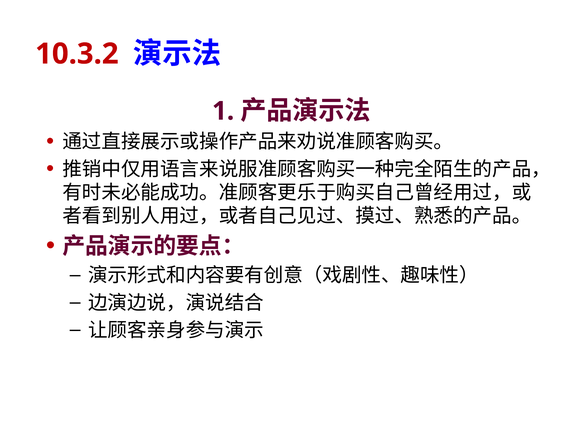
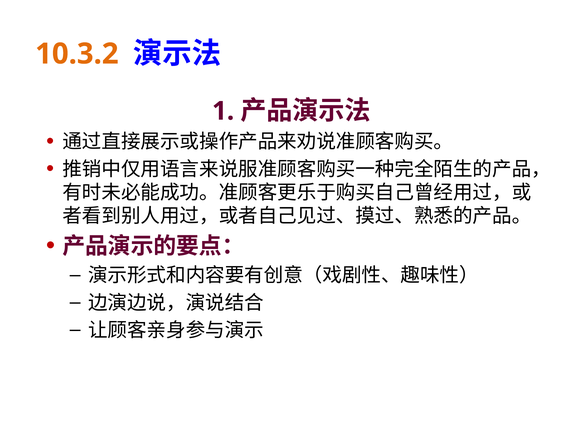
10.3.2 colour: red -> orange (77, 54)
